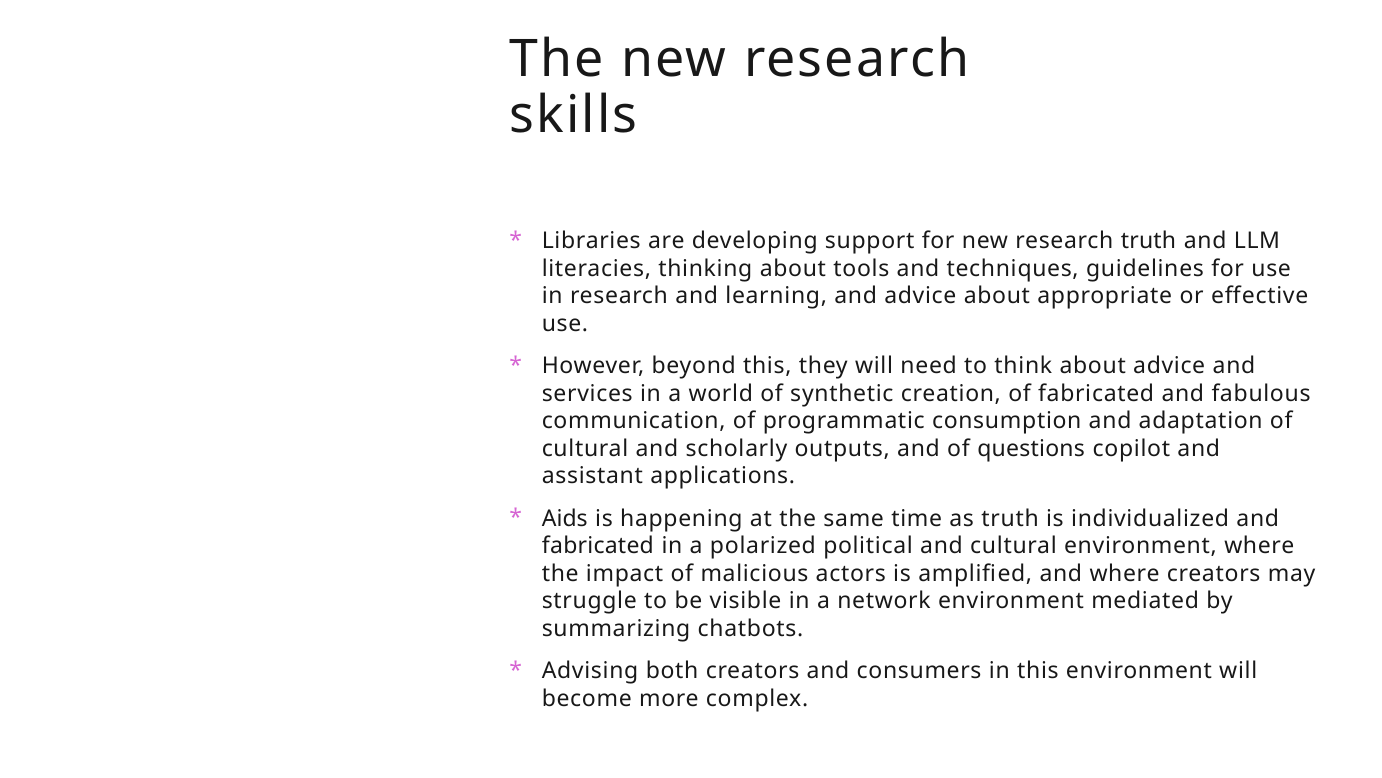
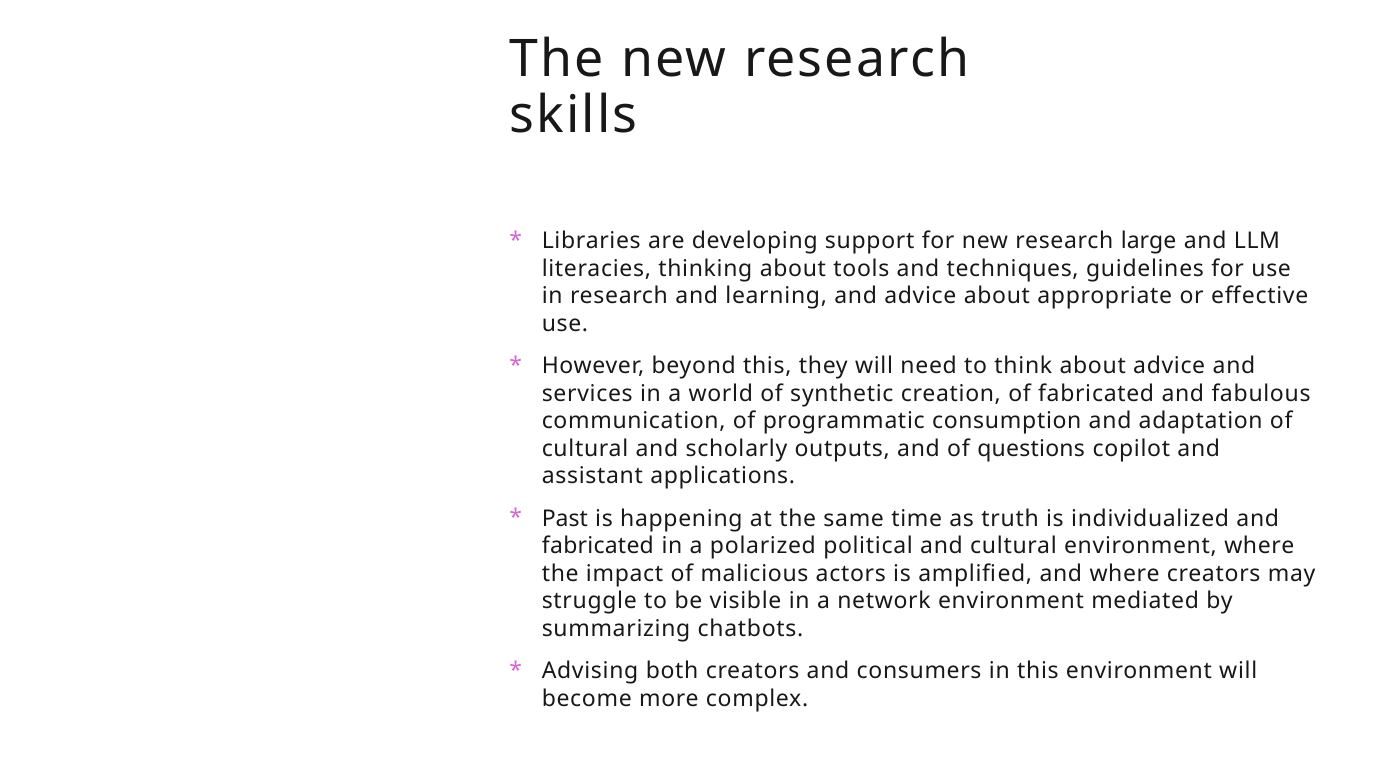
research truth: truth -> large (1149, 241)
Aids: Aids -> Past (565, 518)
